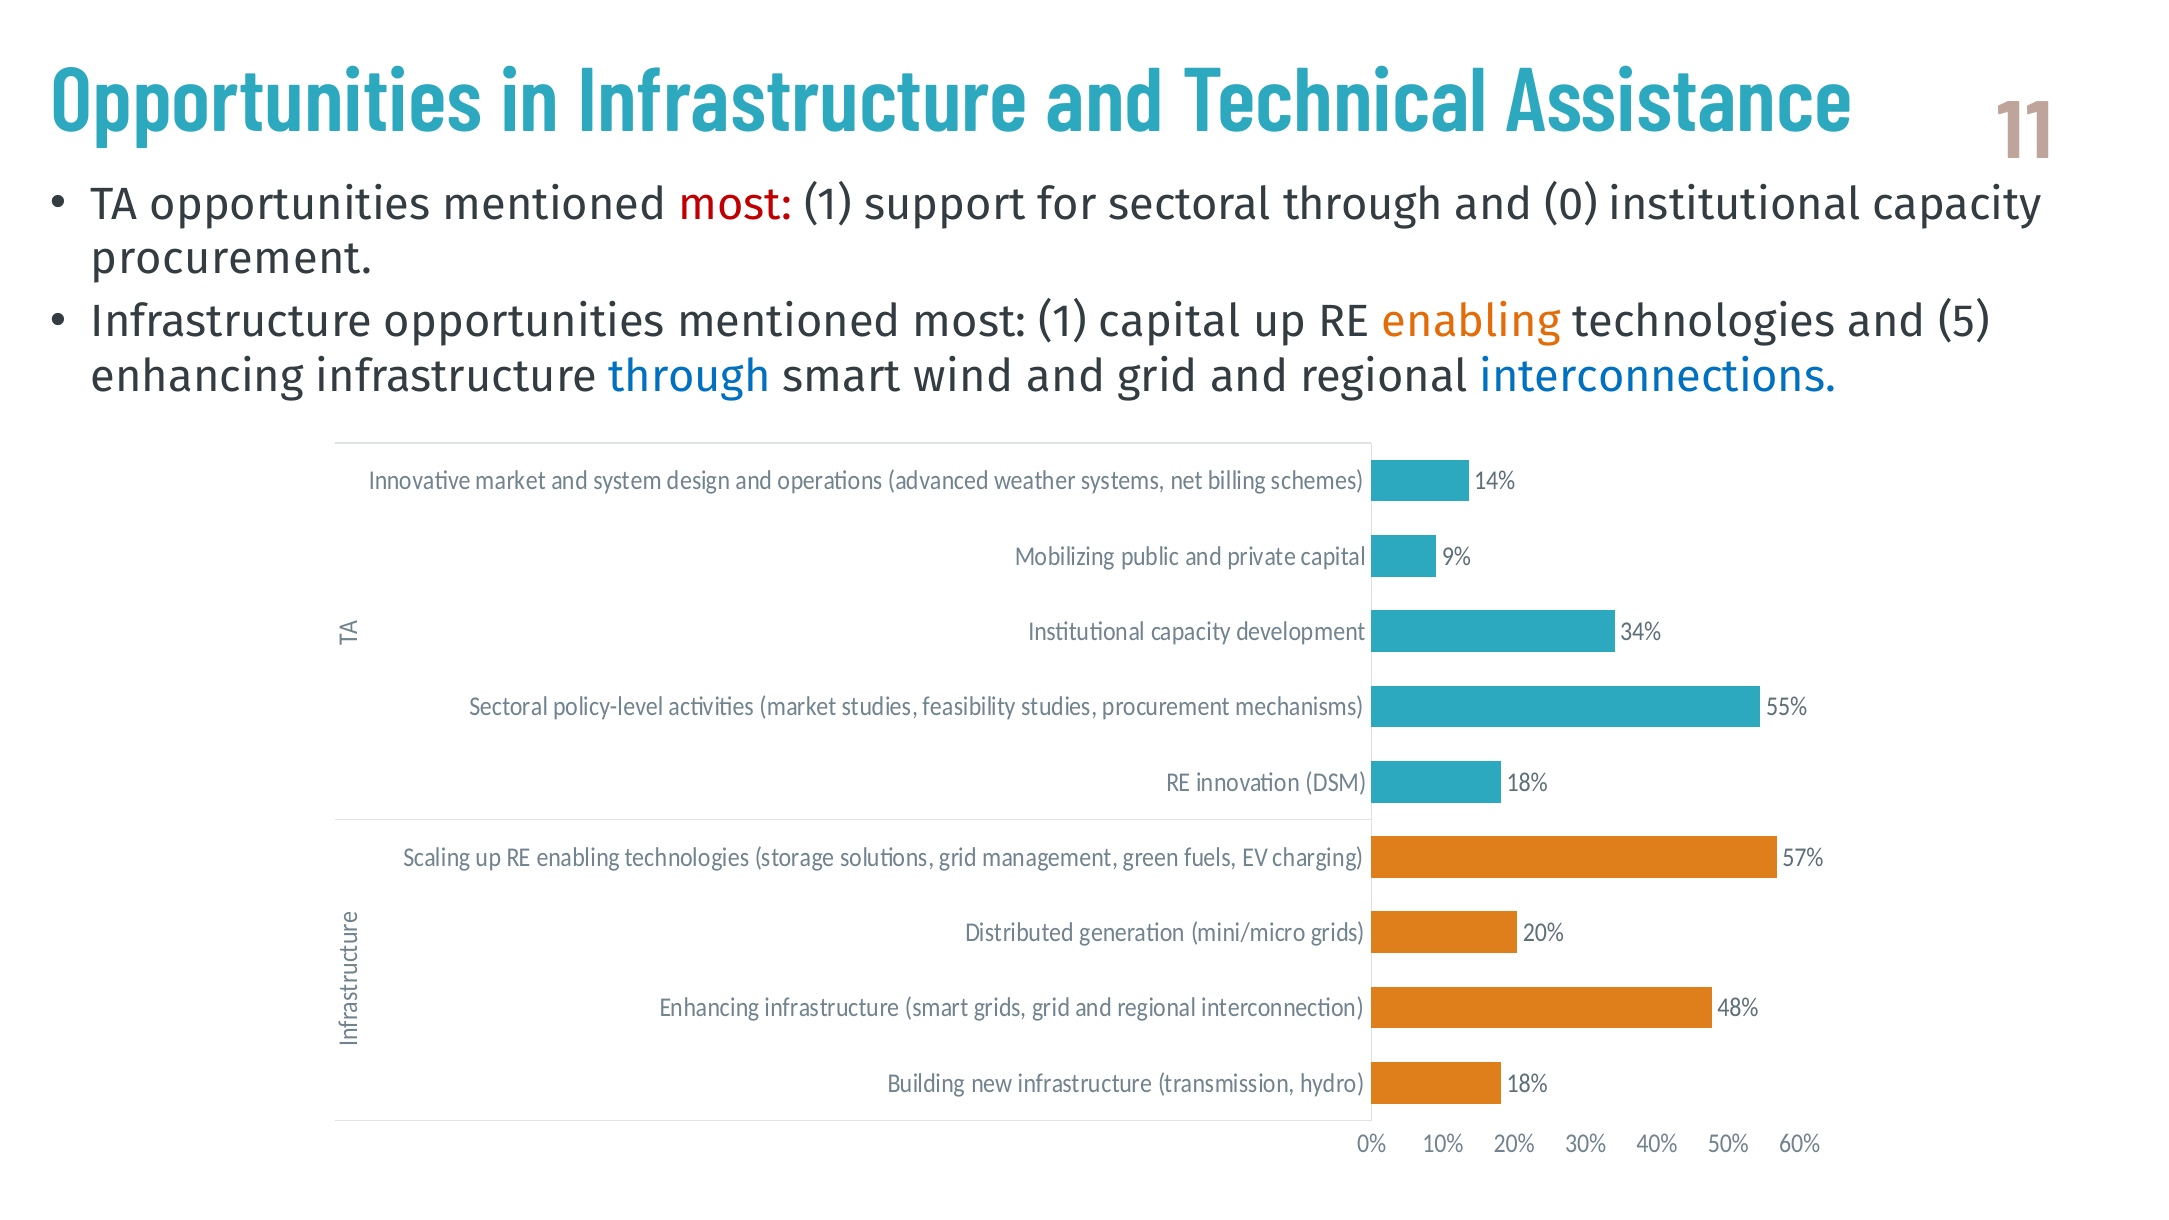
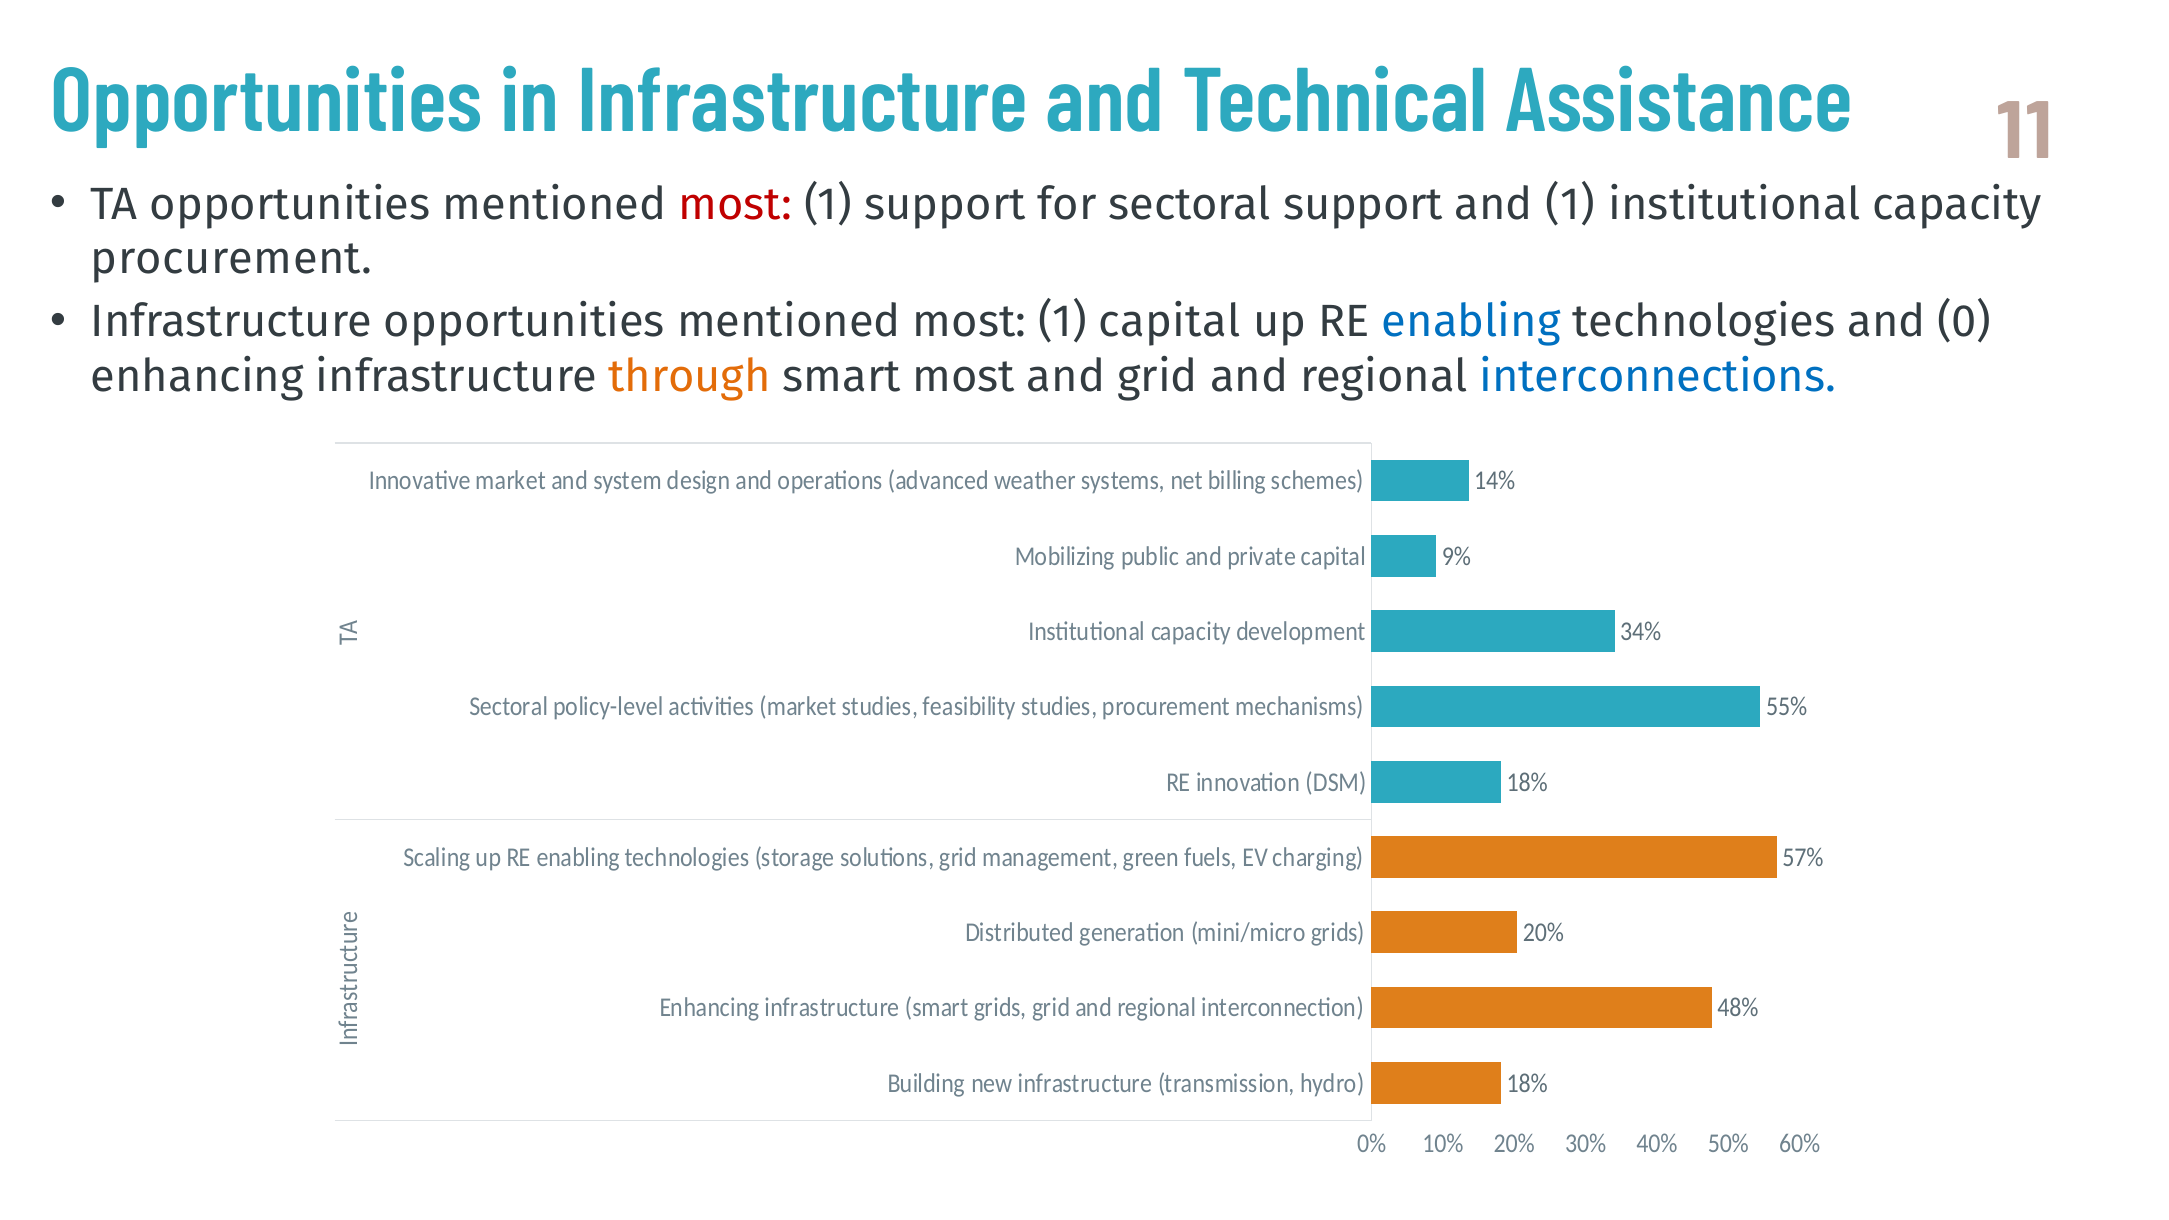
sectoral through: through -> support (1363, 204)
and 0: 0 -> 1 (1571, 204)
enabling colour: orange -> blue (1471, 322)
5: 5 -> 0 (1964, 322)
through colour: blue -> orange (690, 376)
smart wind: wind -> most (964, 376)
